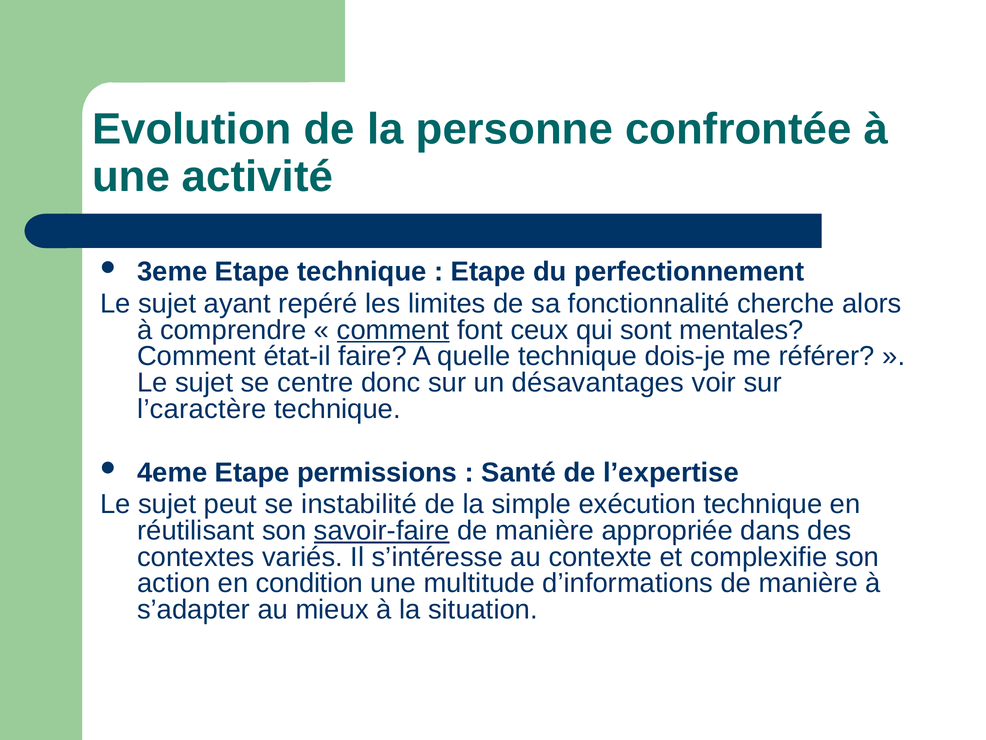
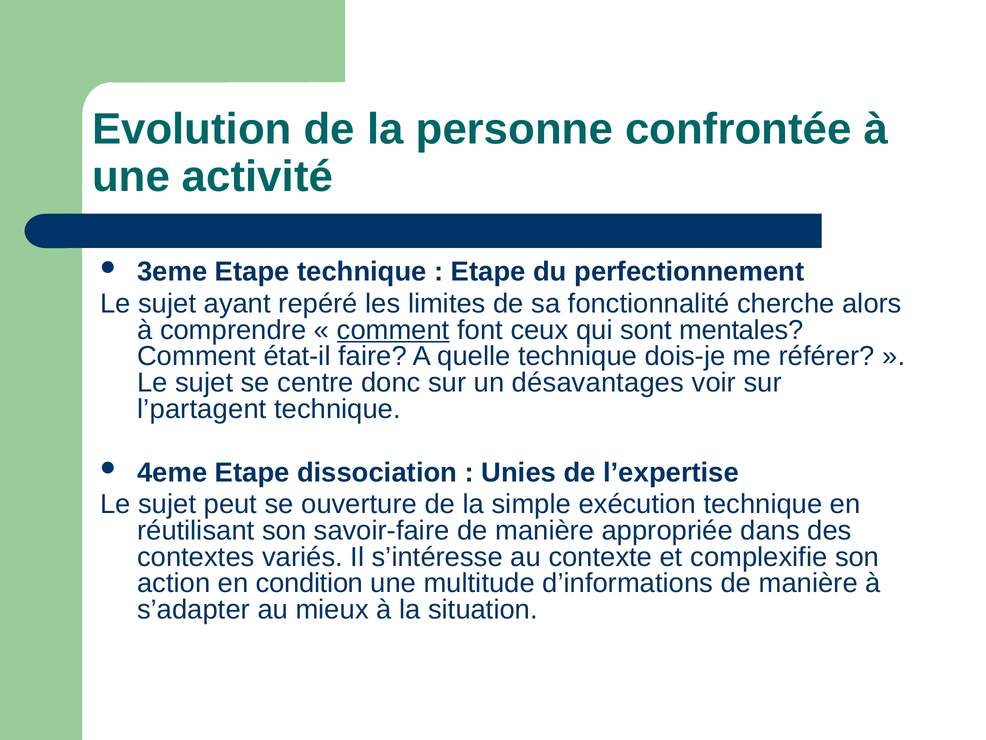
l’caractère: l’caractère -> l’partagent (202, 409)
permissions: permissions -> dissociation (377, 472)
Santé: Santé -> Unies (519, 472)
instabilité: instabilité -> ouverture (359, 504)
savoir-faire underline: present -> none (382, 530)
